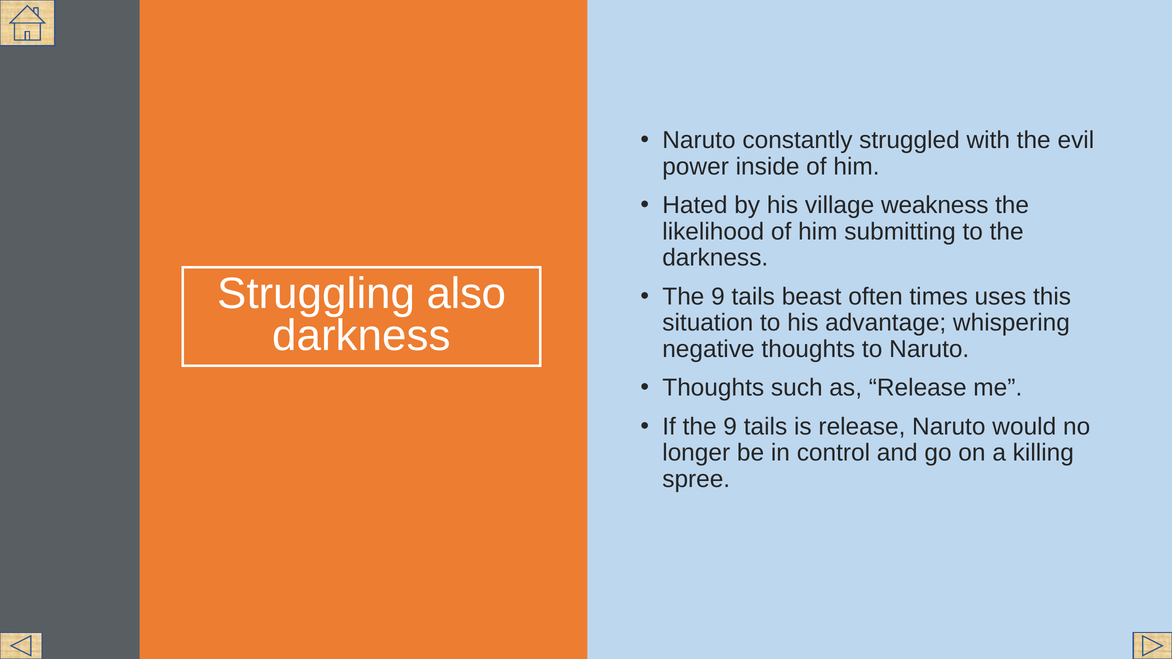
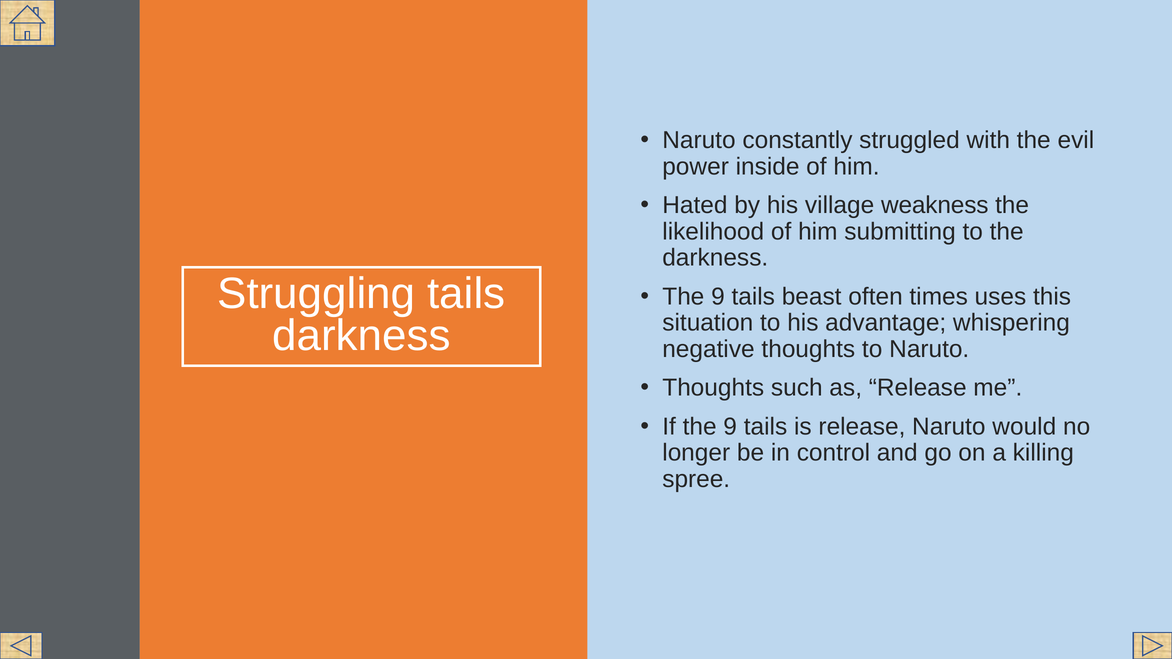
Struggling also: also -> tails (466, 294)
